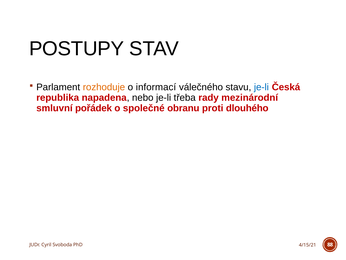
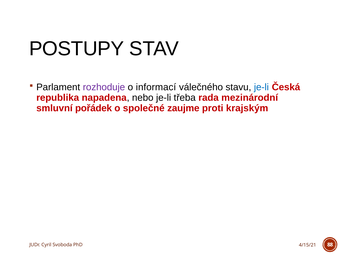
rozhoduje colour: orange -> purple (104, 87)
rady: rady -> rada (209, 98)
obranu: obranu -> zaujme (183, 108)
dlouhého: dlouhého -> krajským (247, 108)
